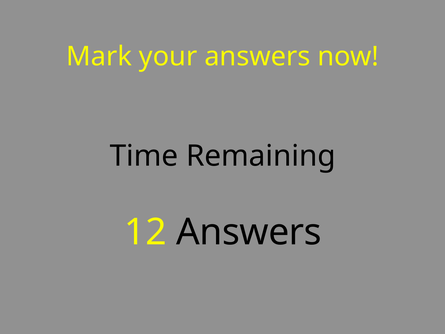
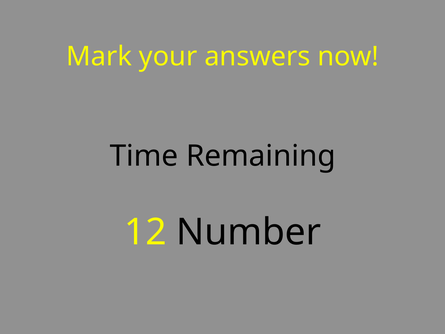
12 Answers: Answers -> Number (249, 232)
